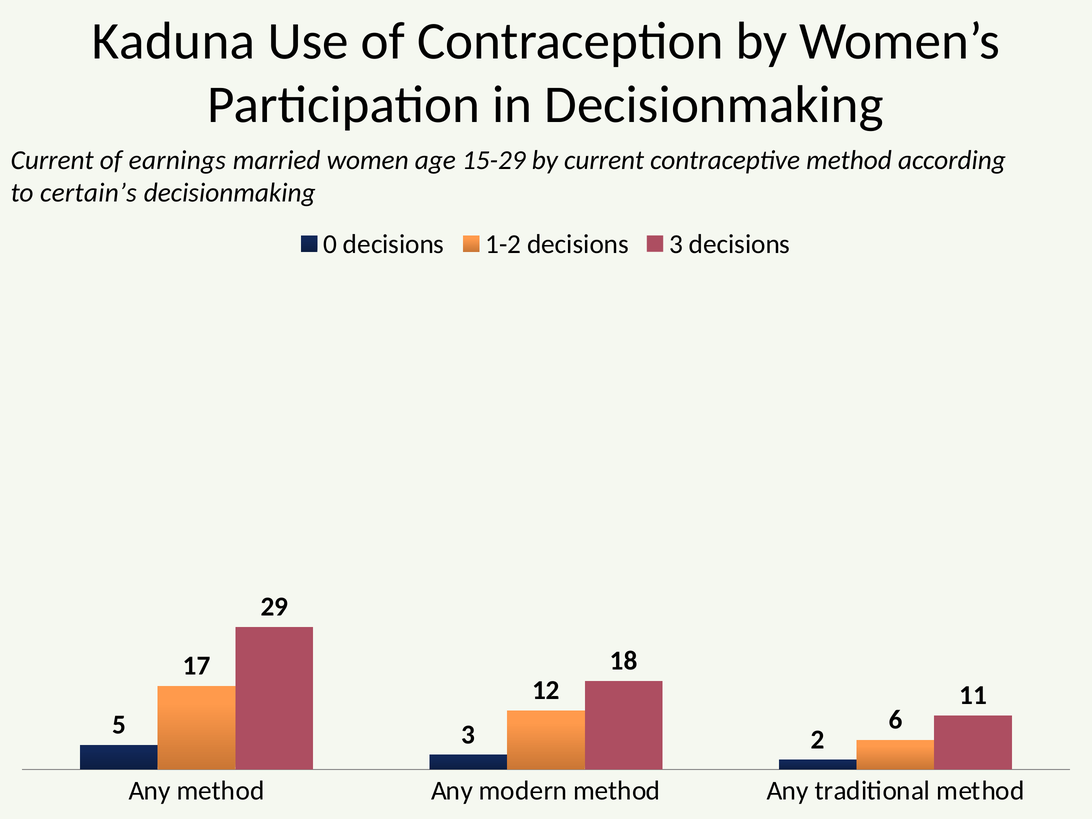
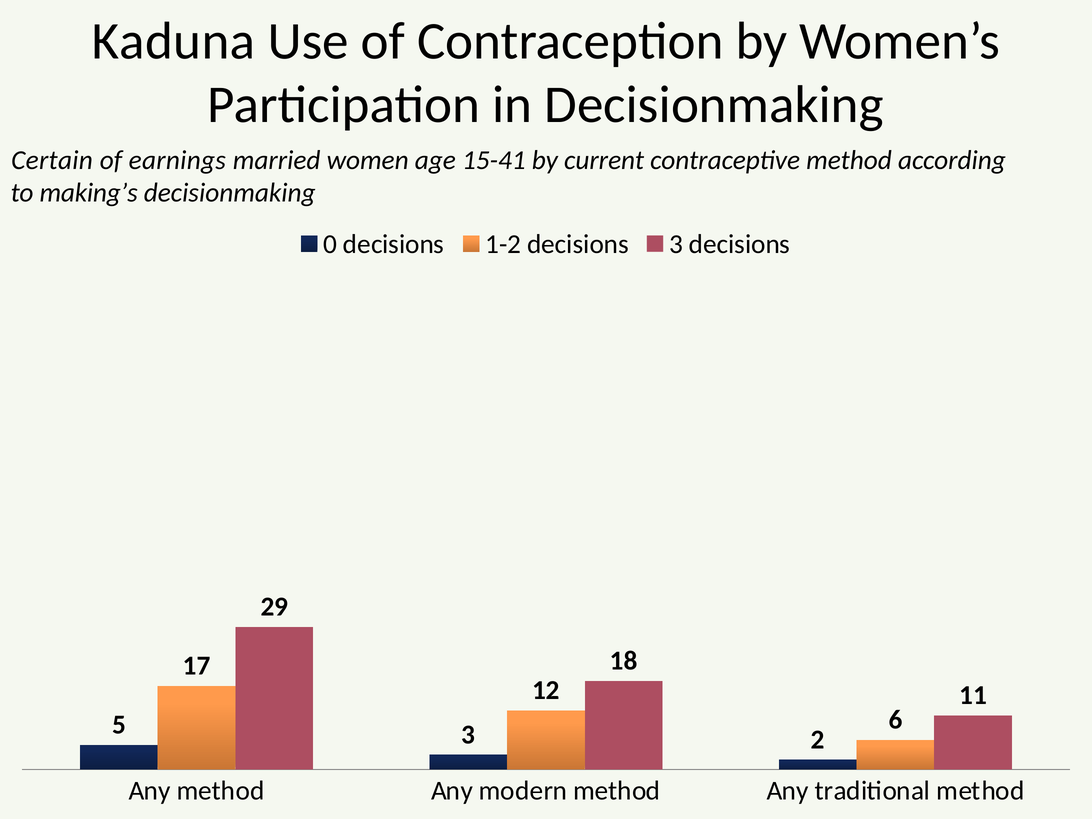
Current: Current -> Certain (52, 160)
15-29: 15-29 -> 15-41 (494, 160)
certain’s: certain’s -> making’s (89, 193)
